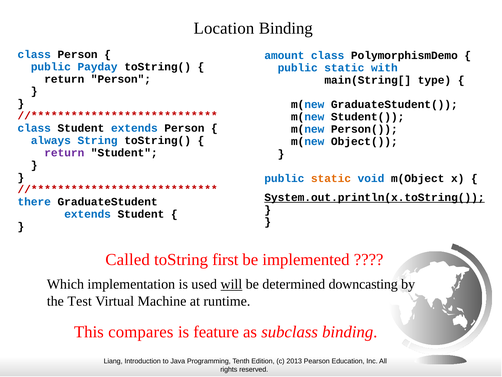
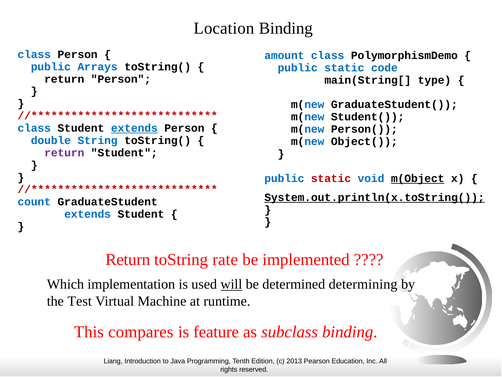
Payday: Payday -> Arrays (98, 67)
with: with -> code (384, 68)
extends underline: none -> present (134, 128)
always: always -> double (51, 140)
static colour: orange -> red (331, 178)
m(Object underline: none -> present (418, 178)
there: there -> count (34, 202)
Called: Called -> Return (128, 259)
first: first -> rate (225, 259)
downcasting: downcasting -> determining (363, 284)
